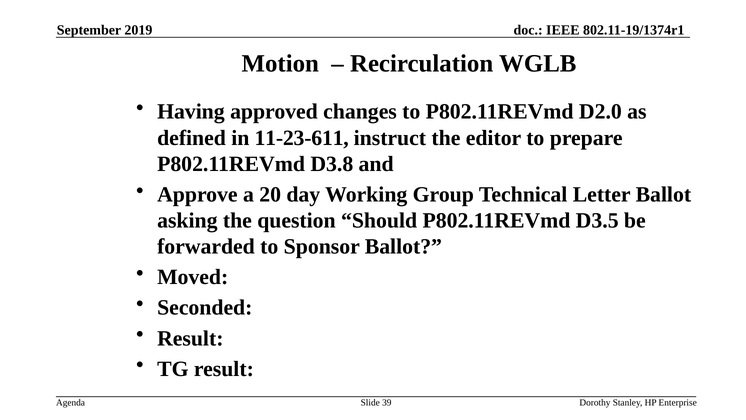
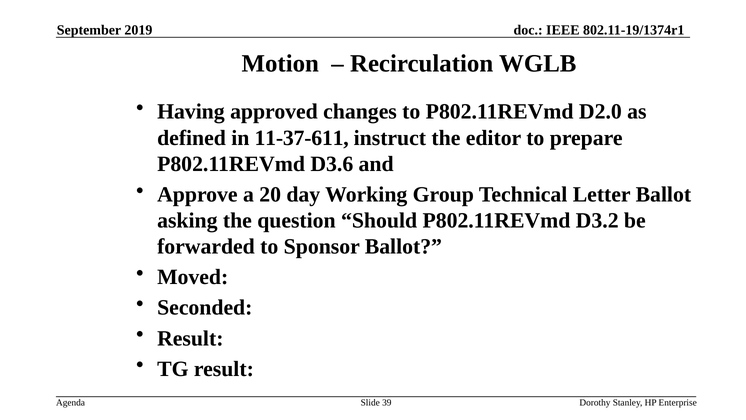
11-23-611: 11-23-611 -> 11-37-611 (302, 138)
D3.8: D3.8 -> D3.6 (332, 164)
D3.5: D3.5 -> D3.2 (597, 220)
